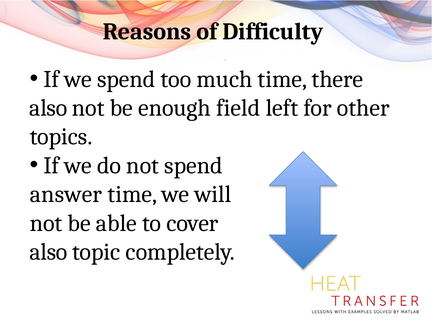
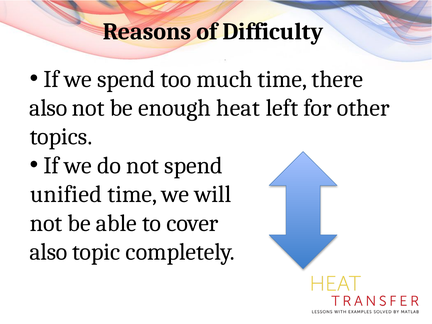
field: field -> heat (238, 108)
answer: answer -> unified (66, 194)
